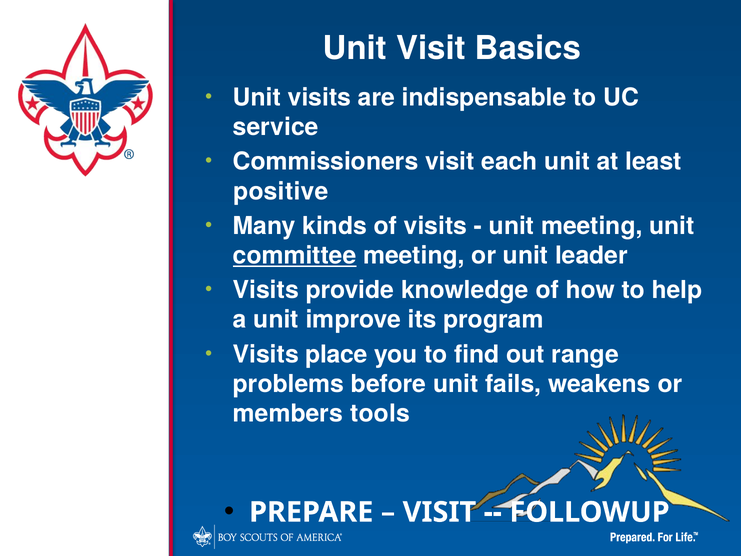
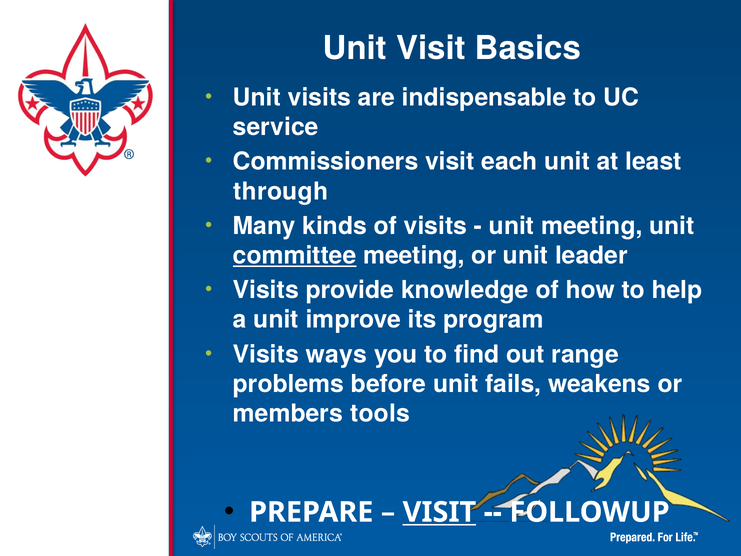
positive: positive -> through (281, 191)
place: place -> ways (336, 354)
VISIT underline: none -> present (439, 512)
